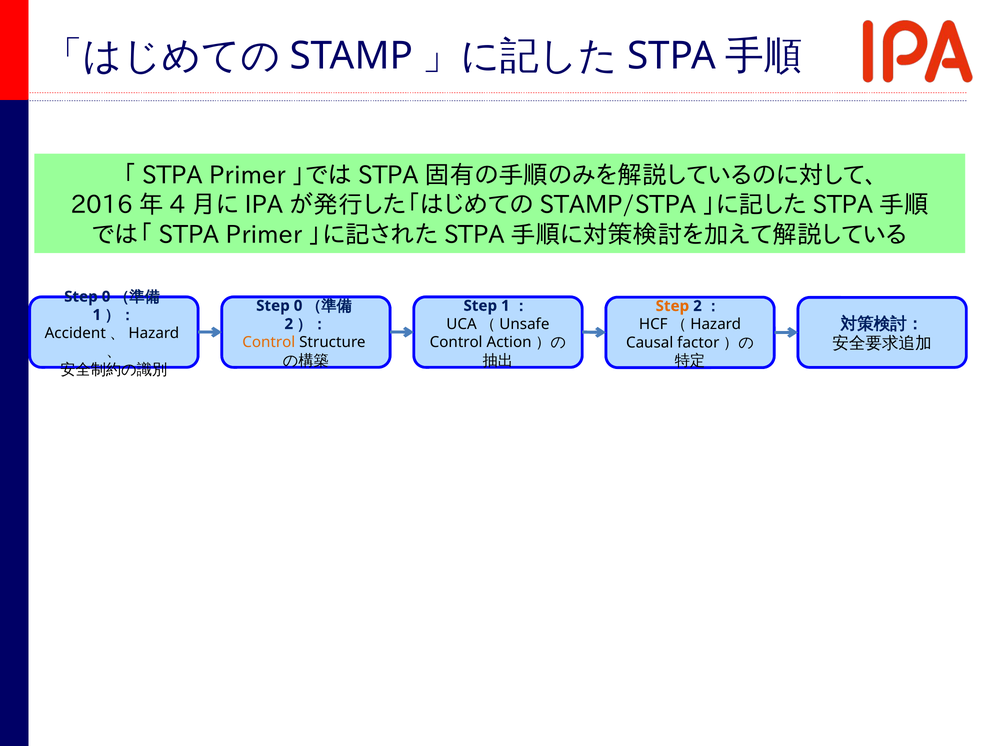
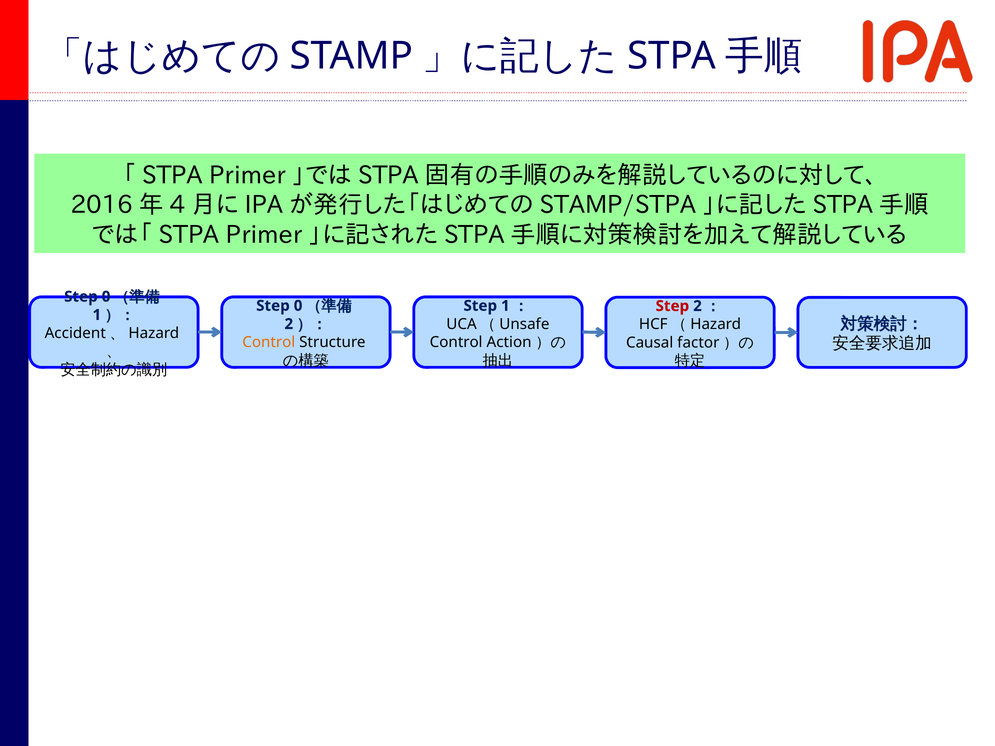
Step colour: orange -> red (672, 306)
